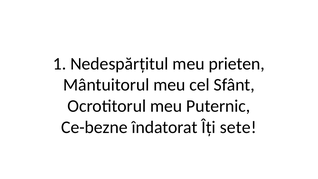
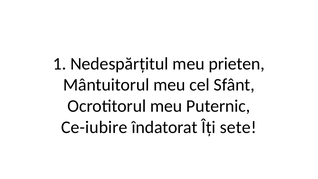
Ce-bezne: Ce-bezne -> Ce-iubire (94, 127)
